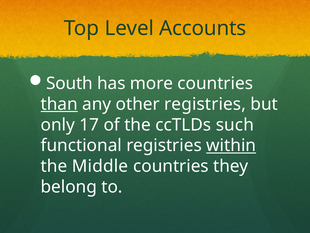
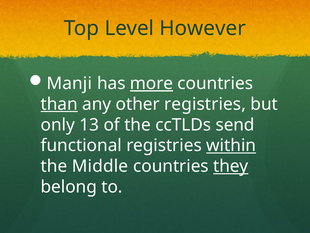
Accounts: Accounts -> However (203, 28)
South: South -> Manji (69, 83)
more underline: none -> present (151, 83)
17: 17 -> 13 (89, 125)
such: such -> send (235, 125)
they underline: none -> present (231, 166)
